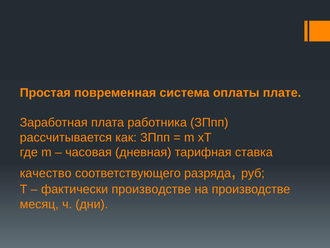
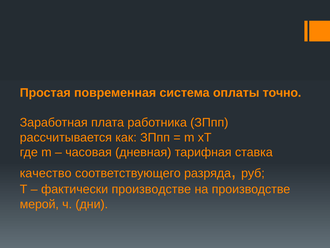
плате: плате -> точно (282, 93)
месяц: месяц -> мерой (39, 204)
